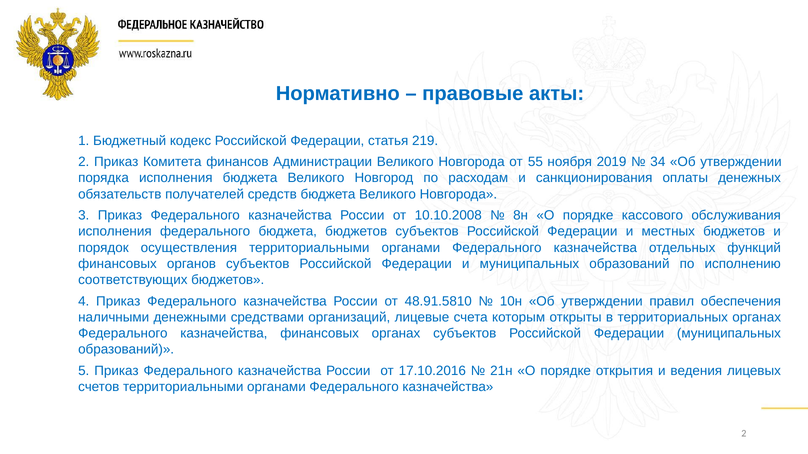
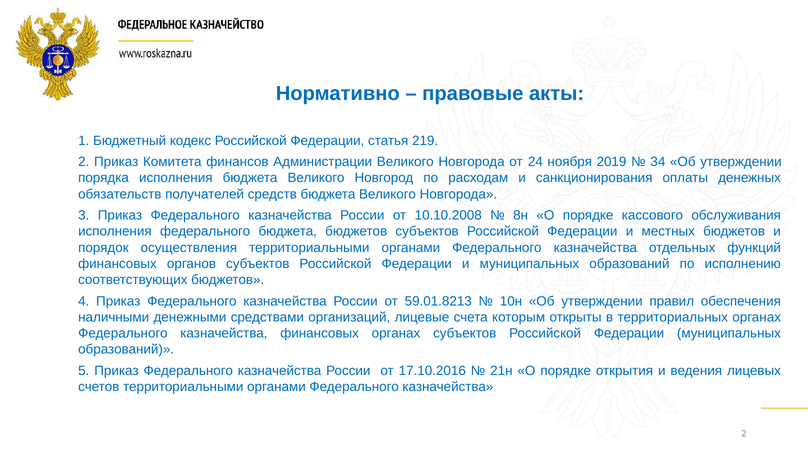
55: 55 -> 24 (535, 162)
48.91.5810: 48.91.5810 -> 59.01.8213 (438, 301)
